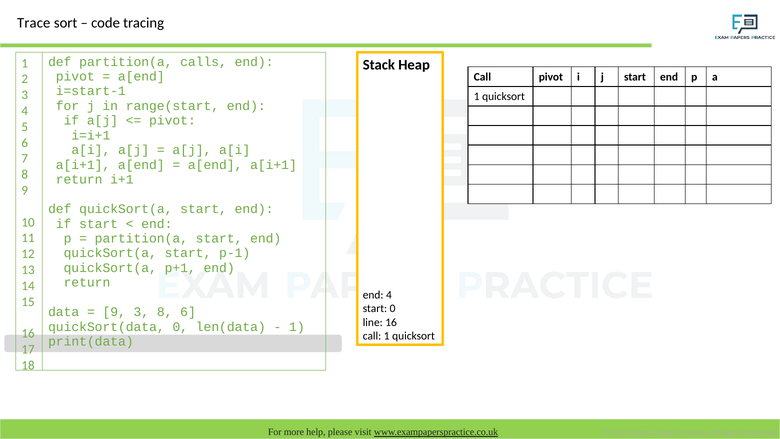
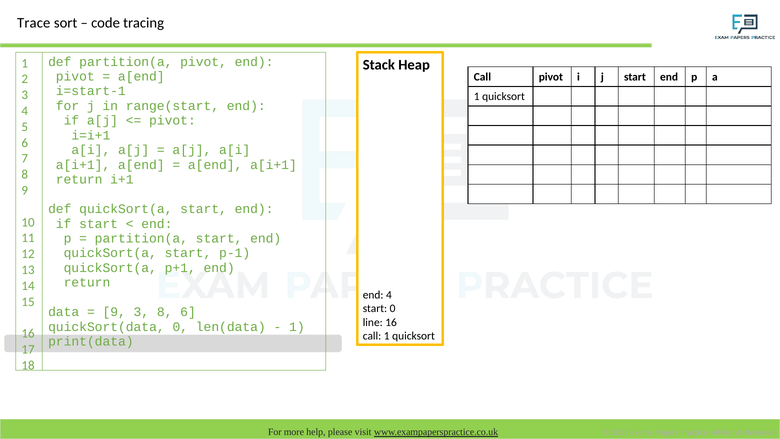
partition(a calls: calls -> pivot (204, 62)
